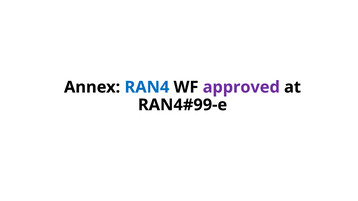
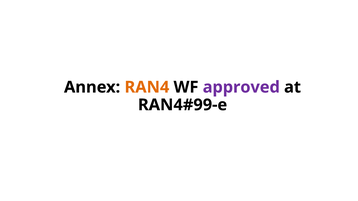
RAN4 colour: blue -> orange (147, 87)
